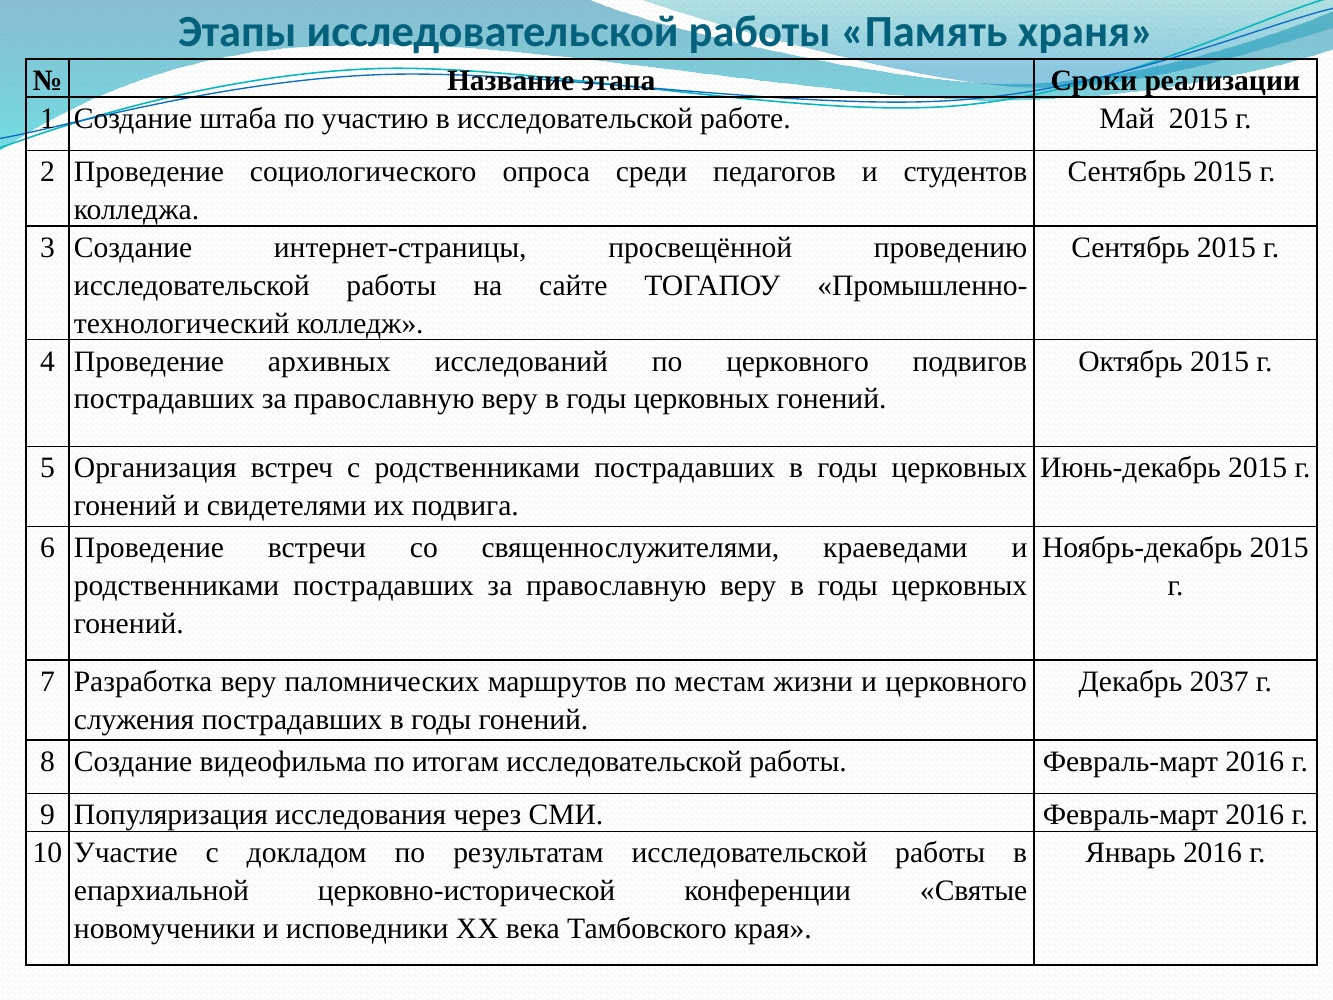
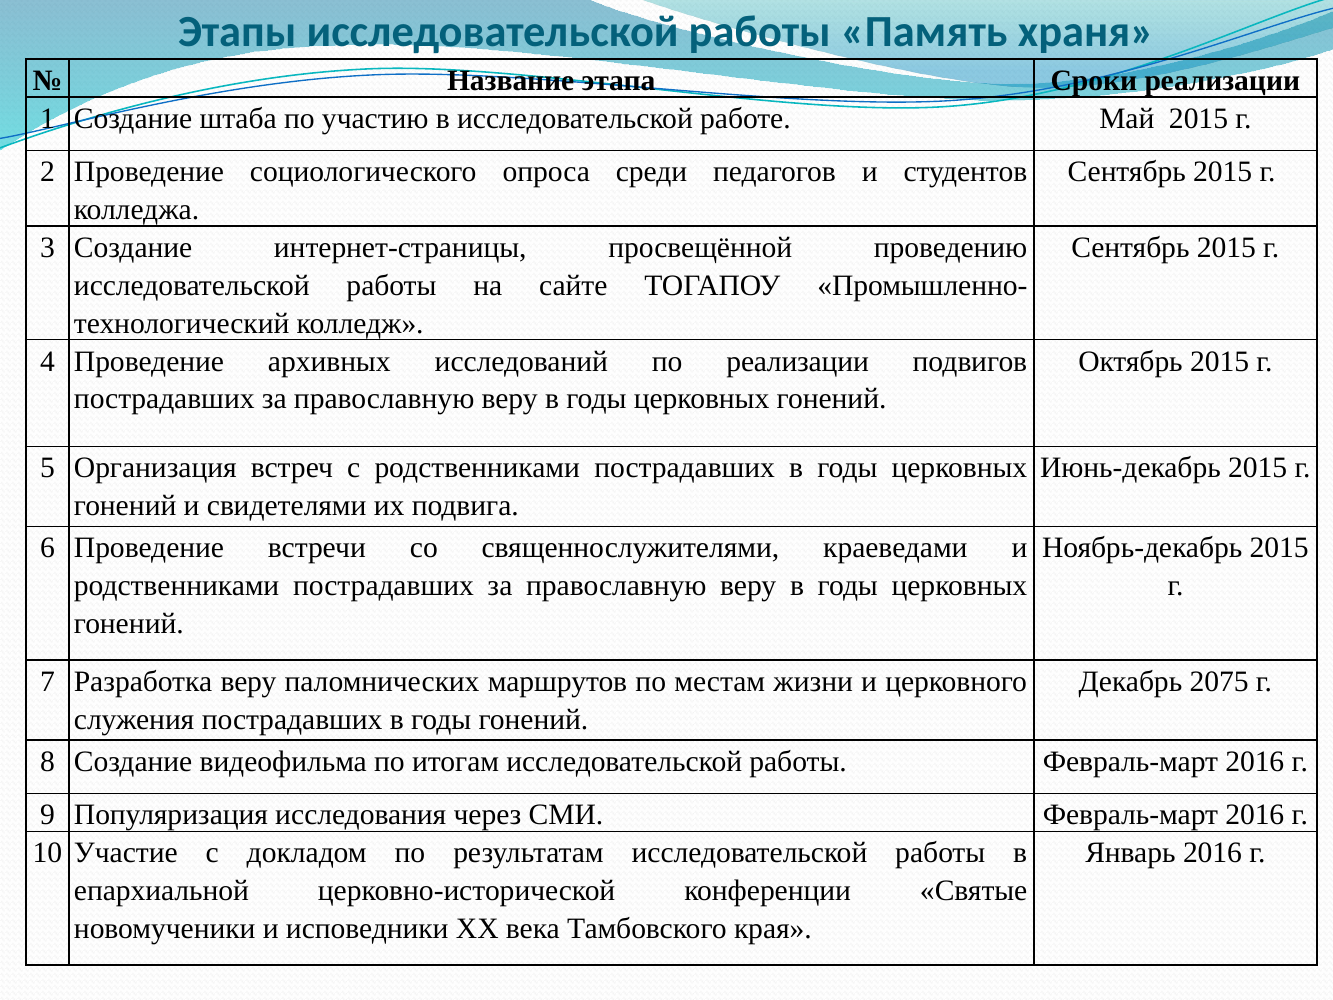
по церковного: церковного -> реализации (798, 361)
2037: 2037 -> 2075 (1219, 682)
